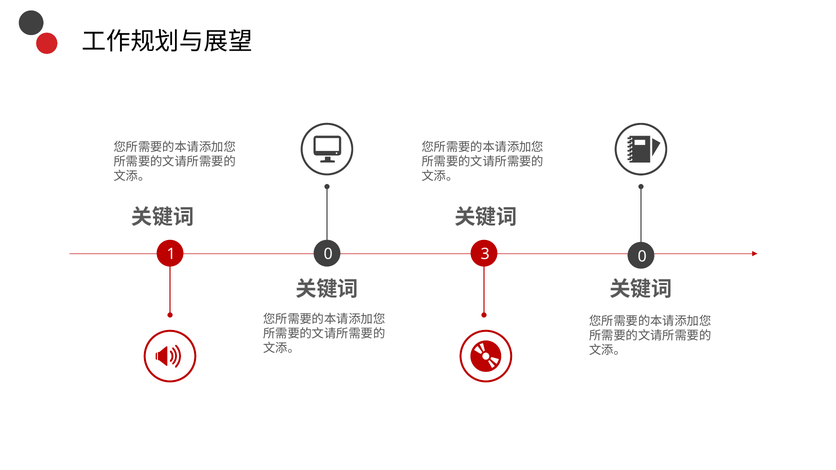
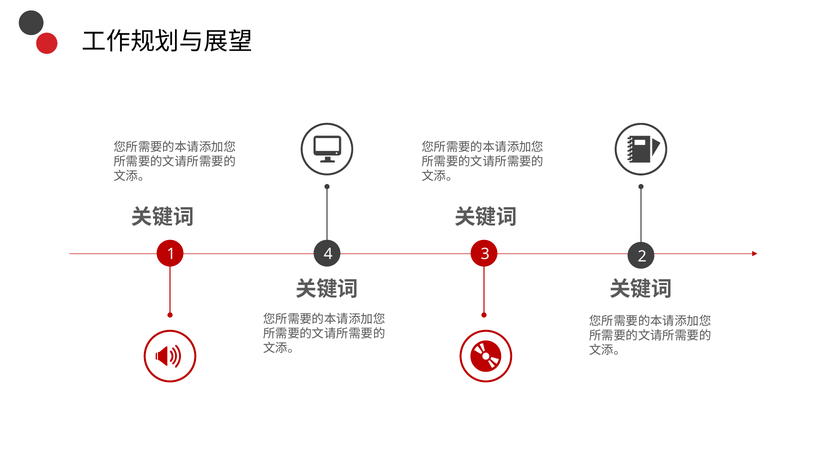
1 0: 0 -> 4 (328, 254)
3 0: 0 -> 2 (642, 257)
